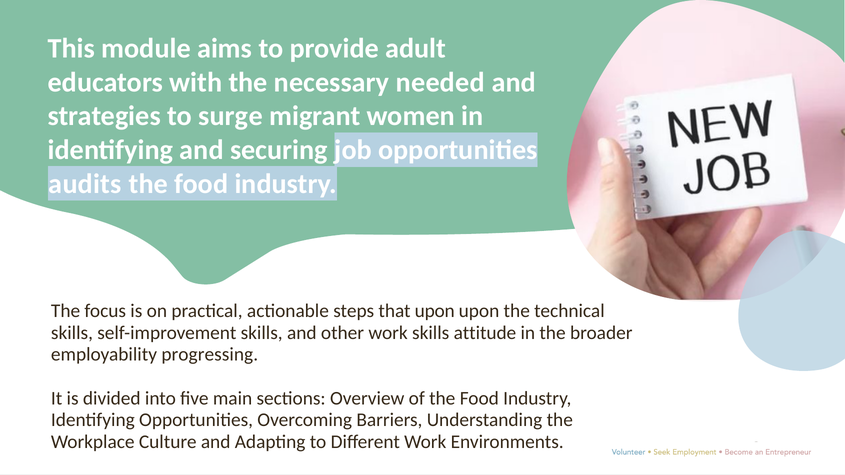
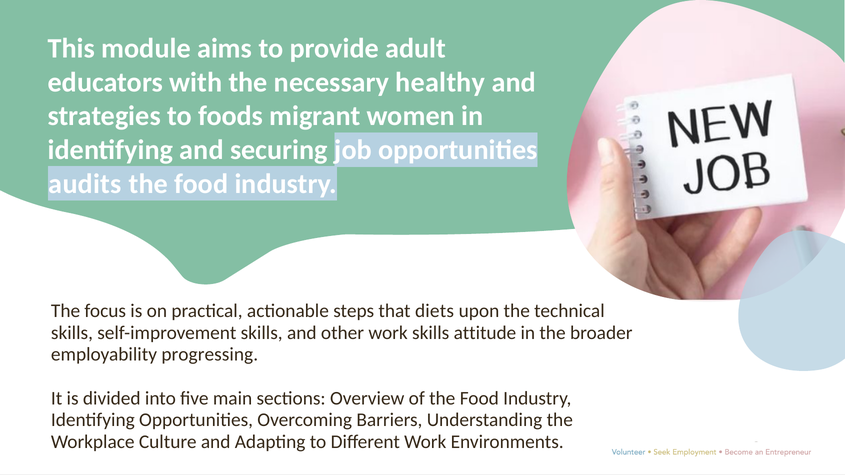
needed: needed -> healthy (440, 82)
surge: surge -> foods (231, 116)
that upon: upon -> diets (435, 311)
